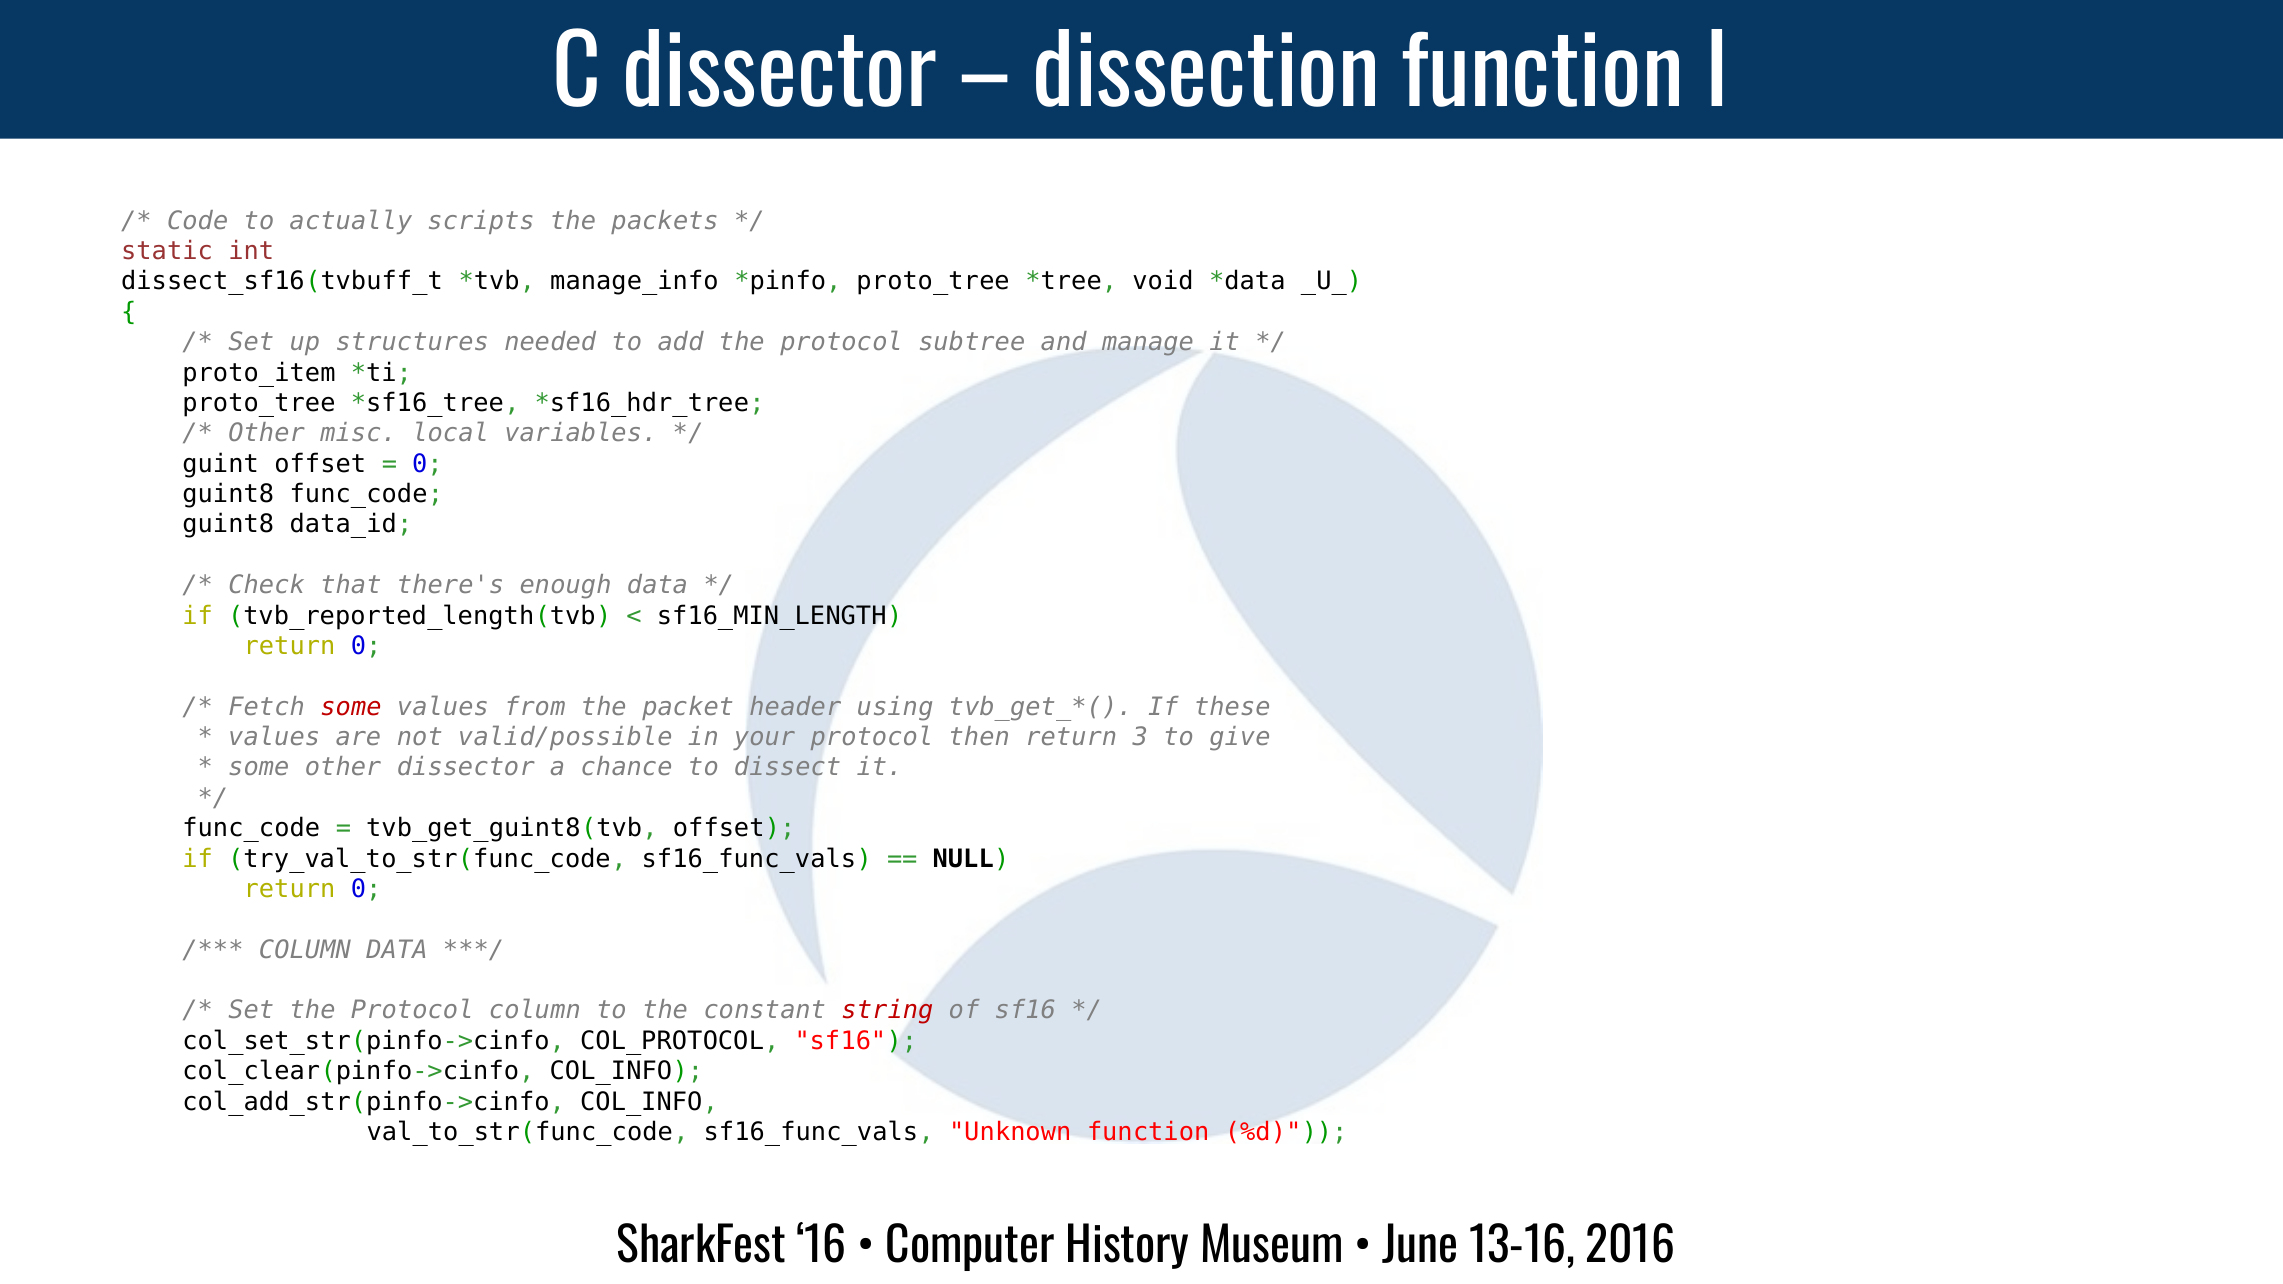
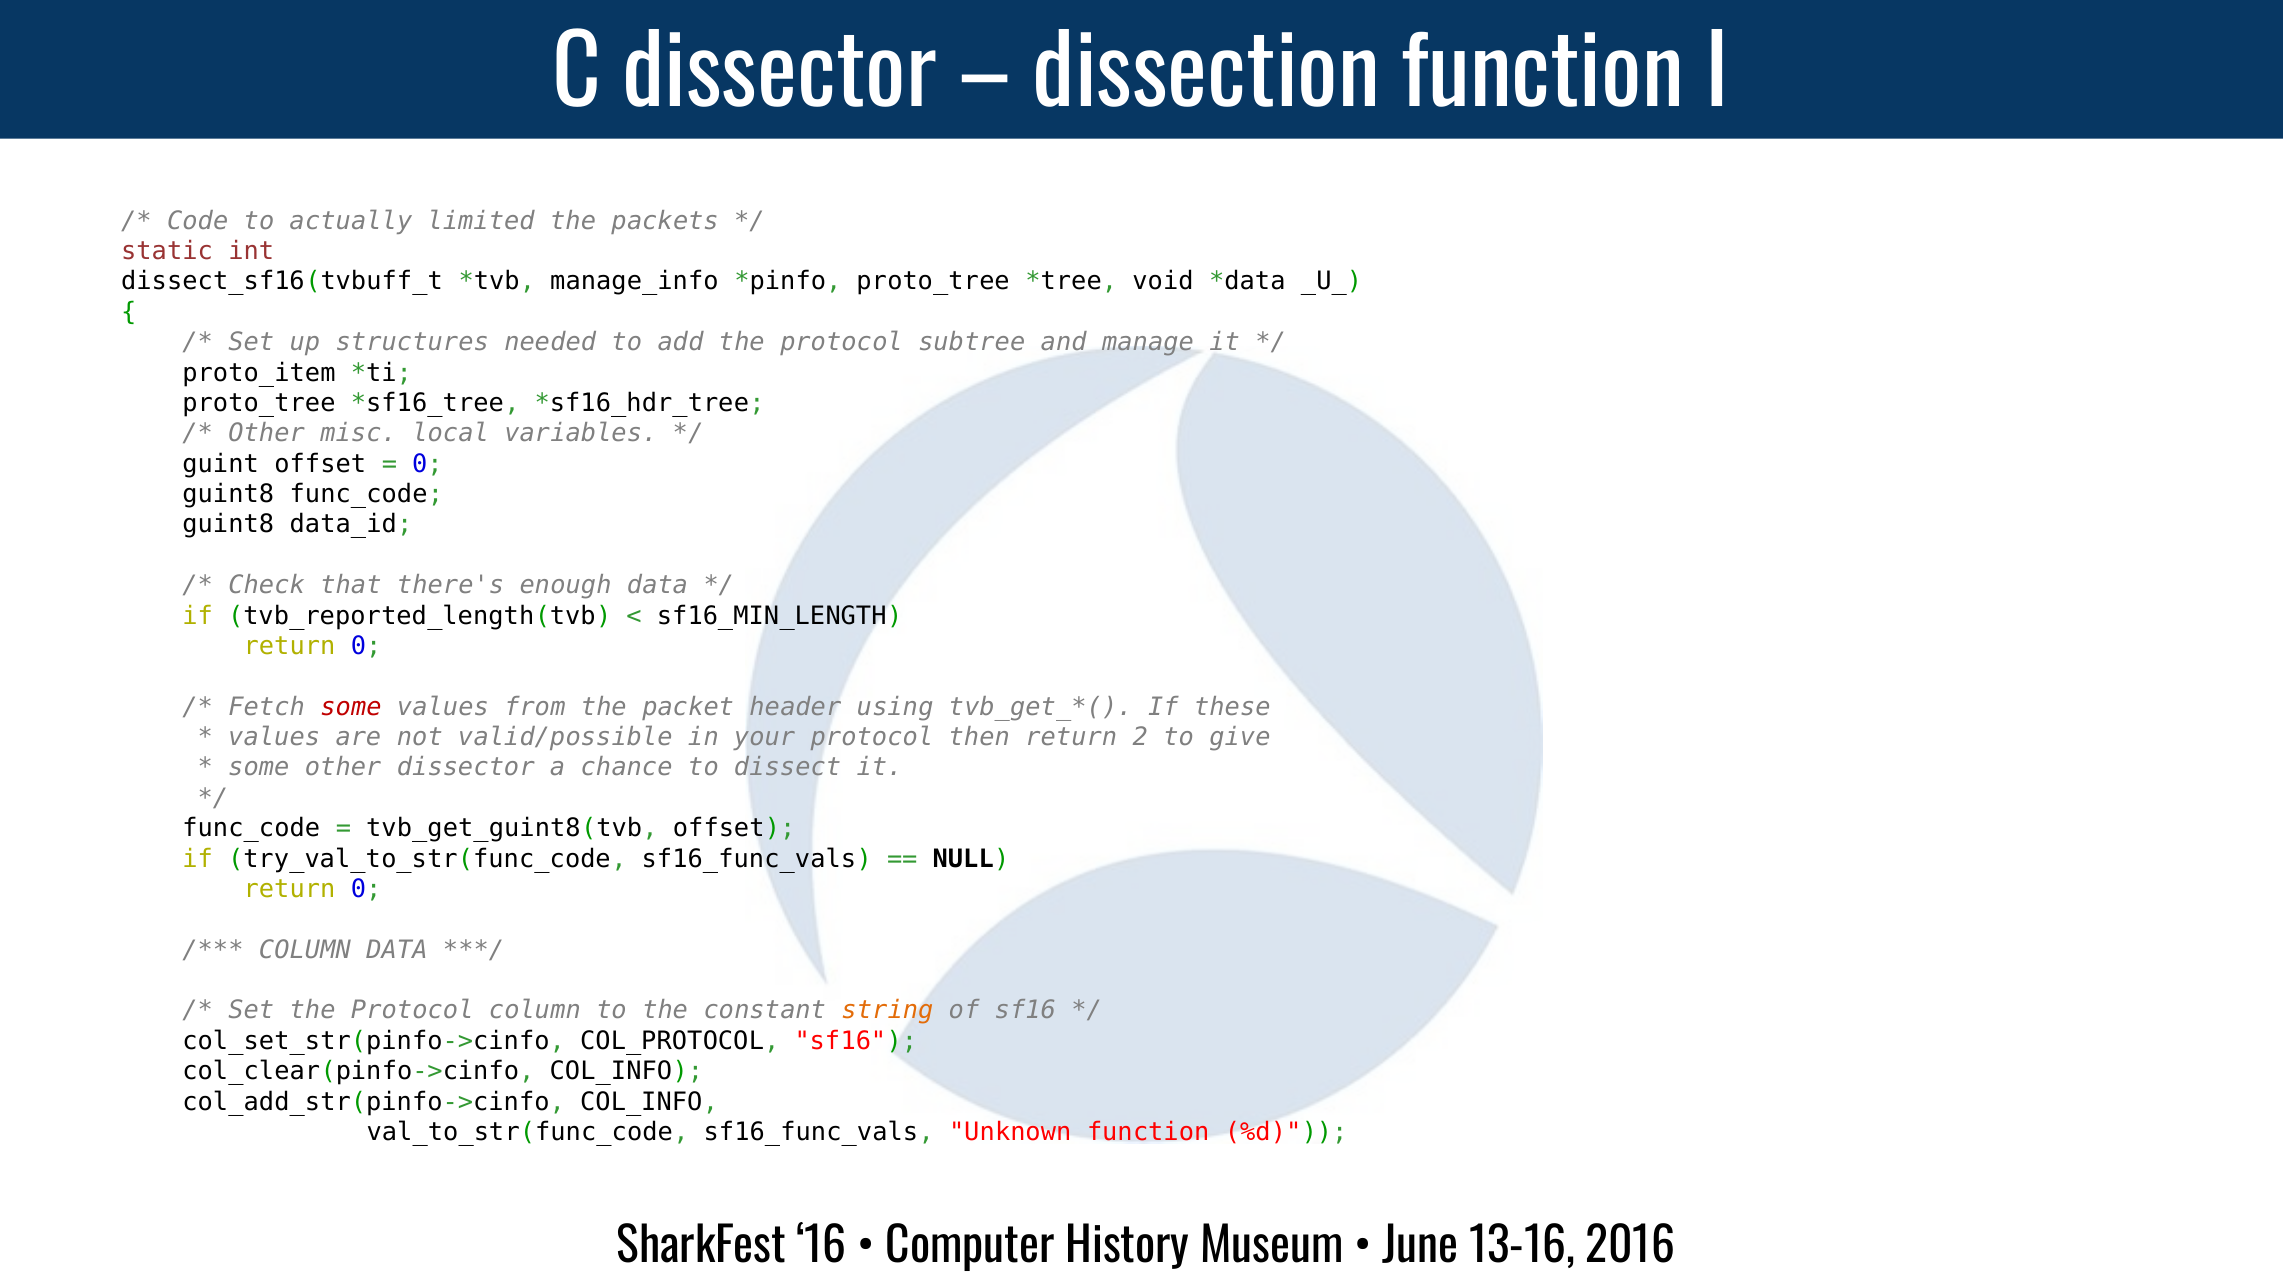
scripts: scripts -> limited (481, 221)
3: 3 -> 2 (1140, 737)
string colour: red -> orange (887, 1011)
